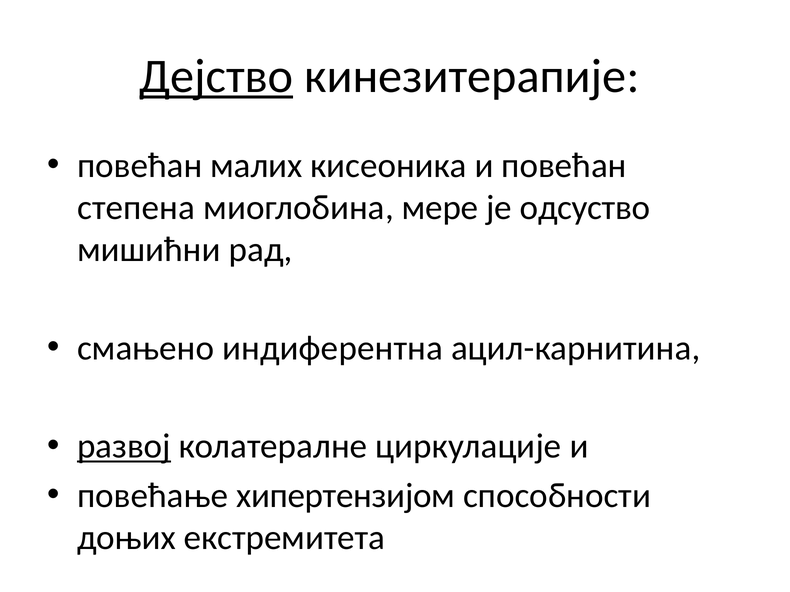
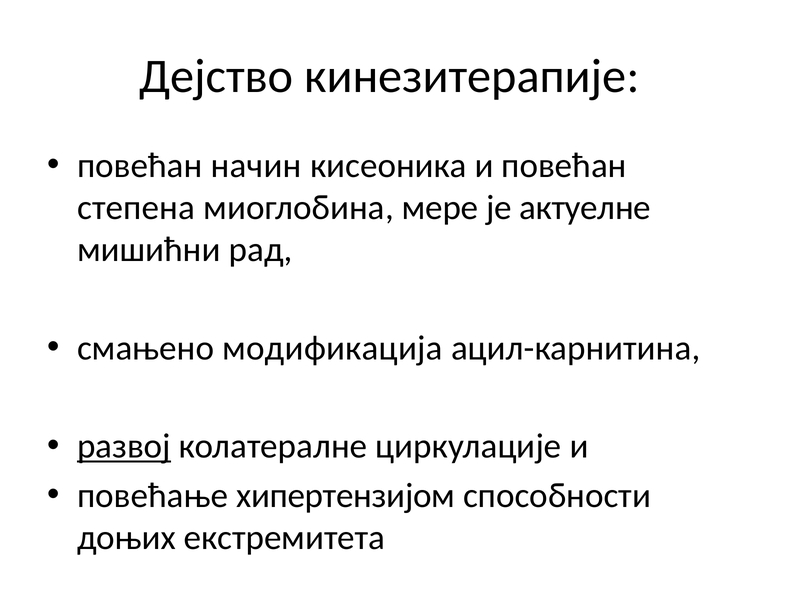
Дејство underline: present -> none (216, 76)
малих: малих -> начин (256, 166)
одсуство: одсуство -> актуелне (585, 208)
индиферентна: индиферентна -> модификација (333, 348)
